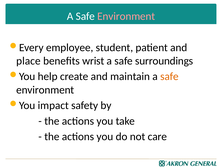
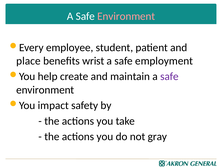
surroundings: surroundings -> employment (164, 61)
safe colour: orange -> purple (169, 76)
care: care -> gray (157, 136)
